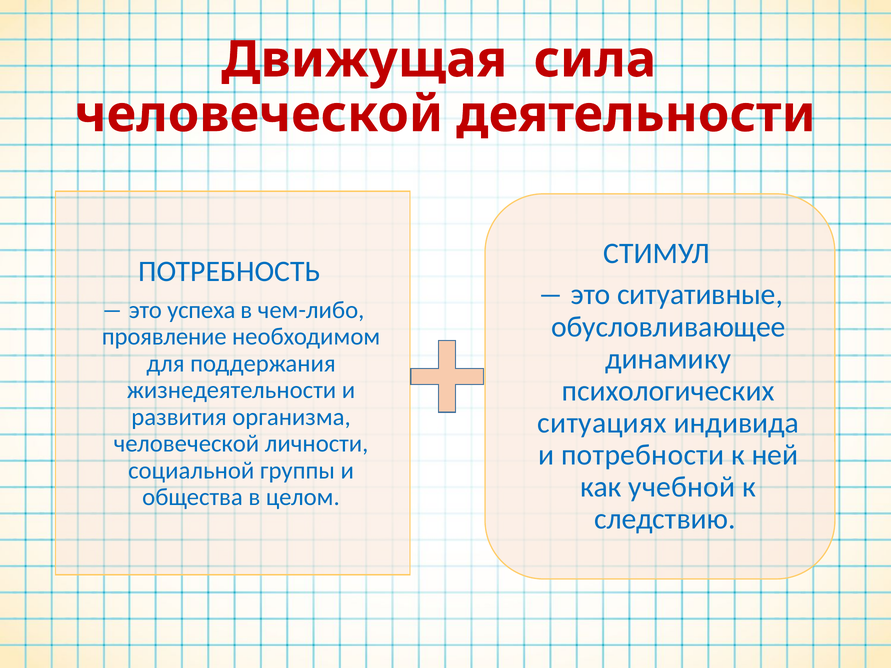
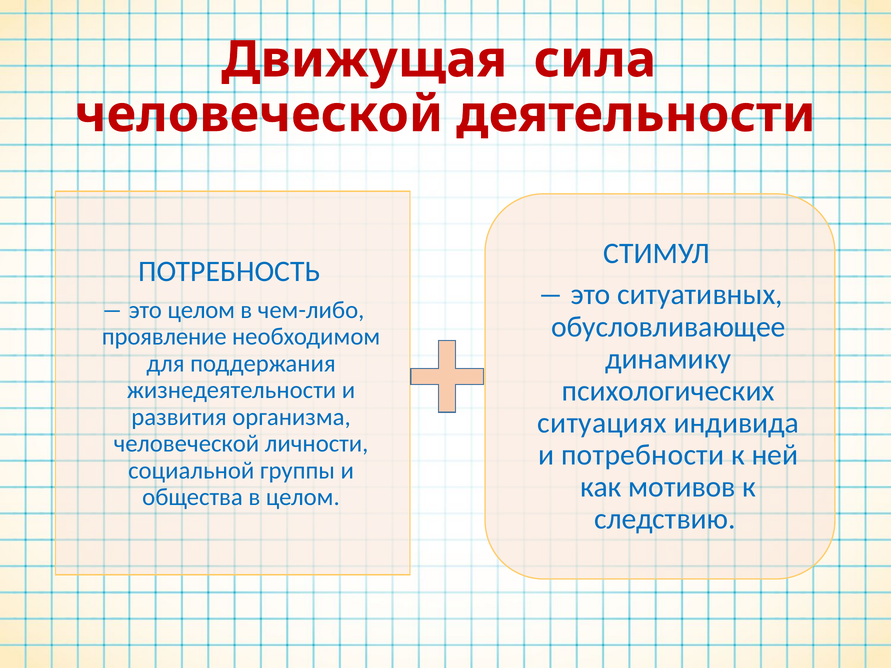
ситуативные: ситуативные -> ситуативных (700, 295)
это успеха: успеха -> целом (201, 310)
учебной: учебной -> мотивов (682, 487)
